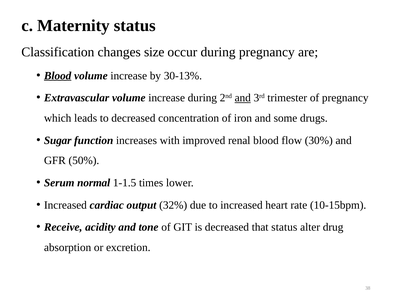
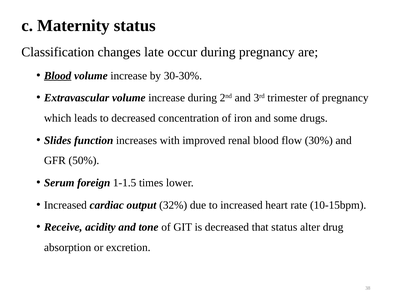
size: size -> late (154, 52)
30-13%: 30-13% -> 30-30% (183, 76)
and underline: present -> none (243, 98)
Sugar: Sugar -> Slides (58, 140)
normal: normal -> foreign (94, 182)
